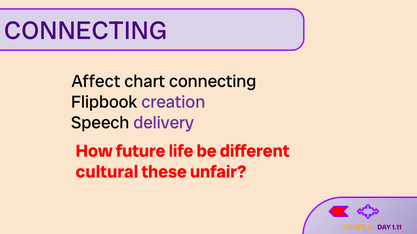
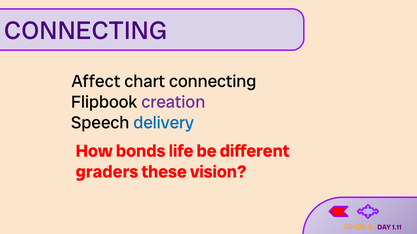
delivery colour: purple -> blue (164, 123)
future: future -> bonds (141, 151)
cultural: cultural -> graders (107, 172)
unfair: unfair -> vision (218, 172)
